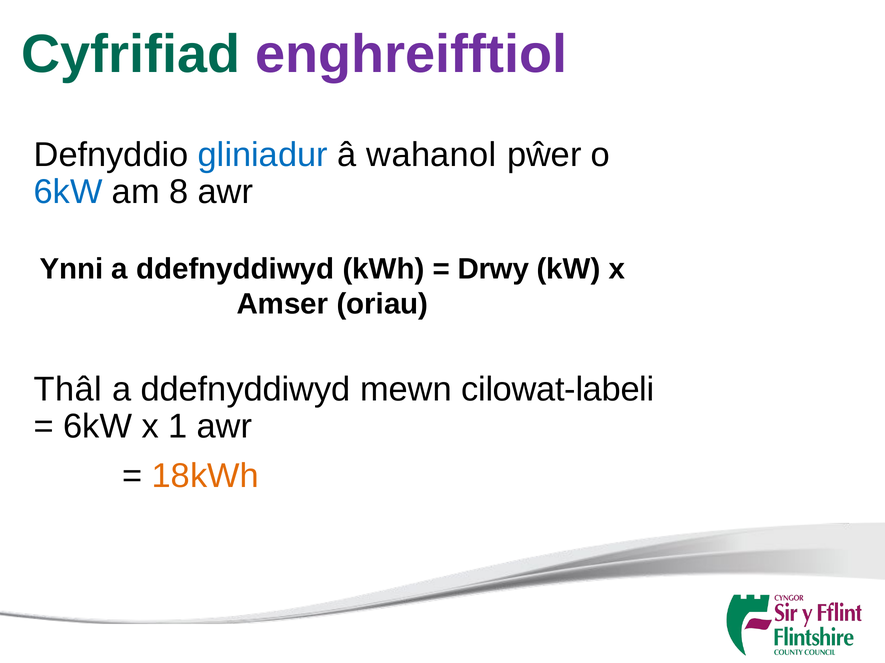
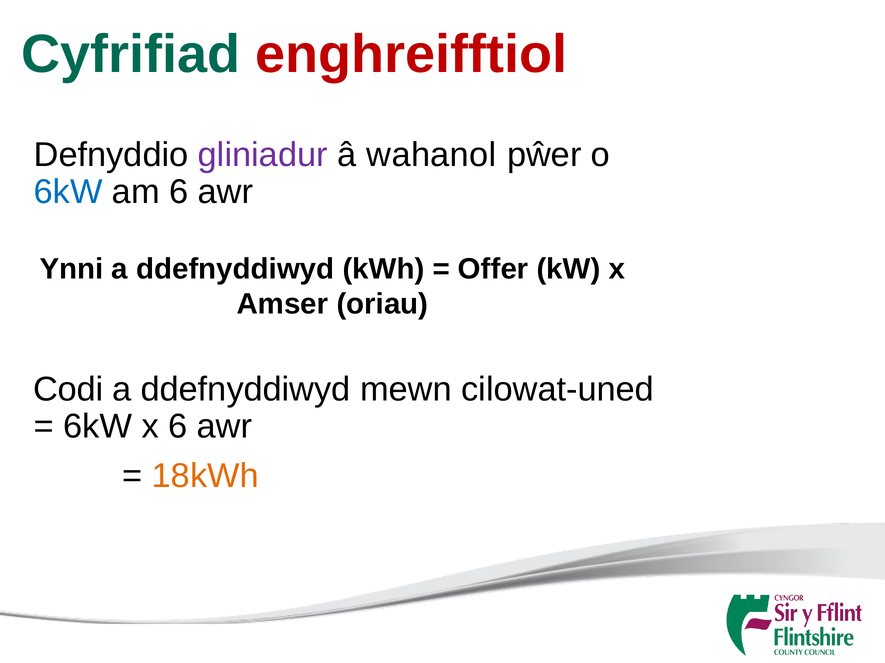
enghreifftiol colour: purple -> red (411, 54)
gliniadur colour: blue -> purple (263, 155)
am 8: 8 -> 6 (179, 192)
Drwy: Drwy -> Offer (493, 269)
Thâl: Thâl -> Codi (68, 390)
cilowat-labeli: cilowat-labeli -> cilowat-uned (558, 390)
x 1: 1 -> 6 (178, 427)
